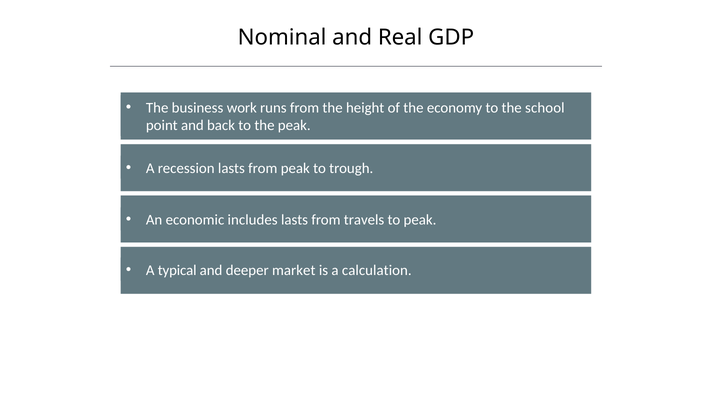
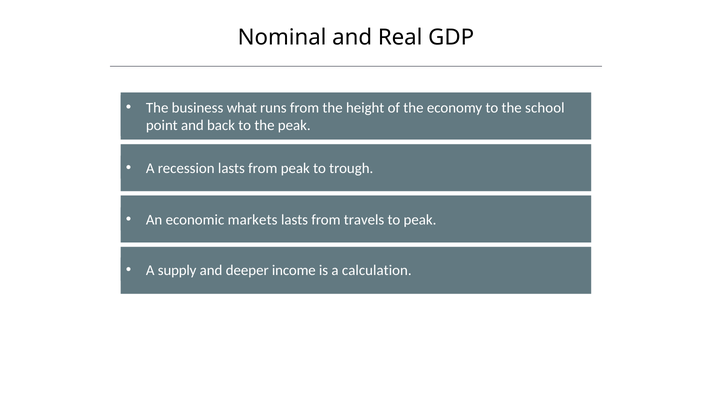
work: work -> what (242, 108)
includes: includes -> markets (253, 220)
typical: typical -> supply (177, 271)
market: market -> income (294, 271)
